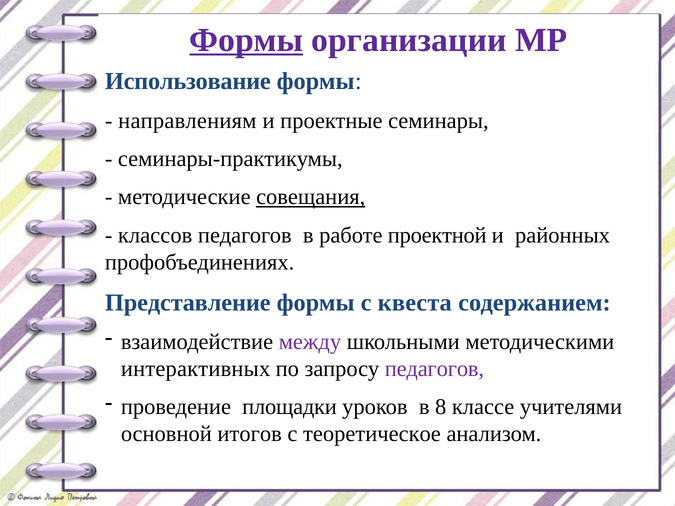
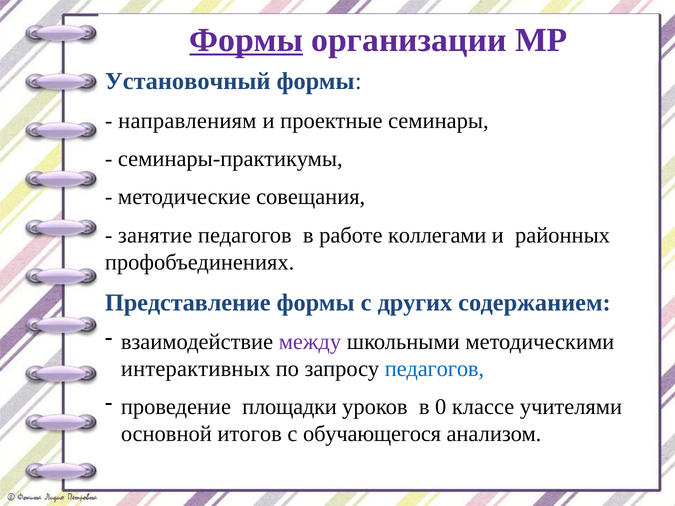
Использование: Использование -> Установочный (188, 81)
совещания underline: present -> none (311, 197)
классов: классов -> занятие (155, 235)
проектной: проектной -> коллегами (437, 235)
квеста: квеста -> других (415, 303)
педагогов colour: purple -> blue (434, 369)
8: 8 -> 0 (441, 407)
теоретическое: теоретическое -> обучающегося (372, 434)
